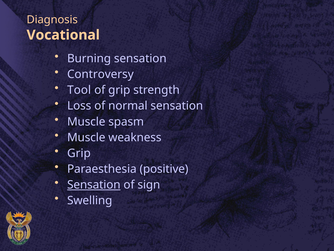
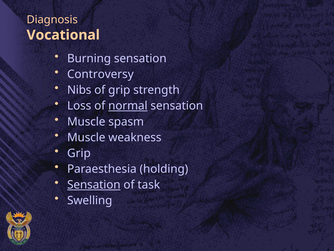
Tool: Tool -> Nibs (79, 90)
normal underline: none -> present (128, 106)
positive: positive -> holding (164, 169)
sign: sign -> task (149, 184)
